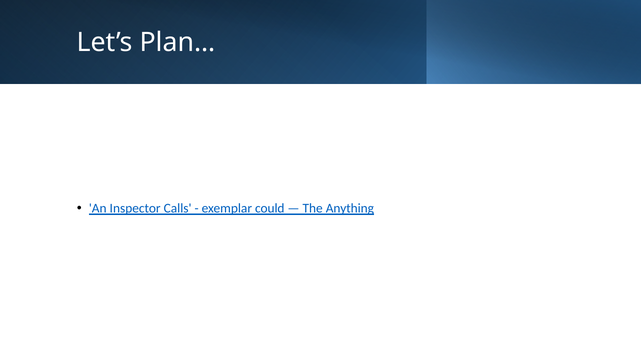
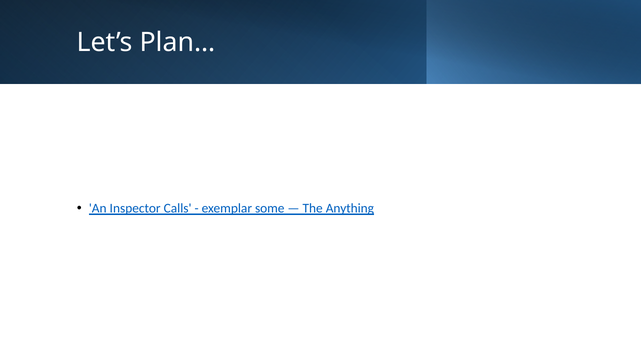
could: could -> some (270, 208)
